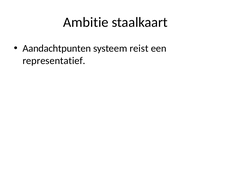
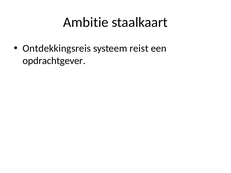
Aandachtpunten: Aandachtpunten -> Ontdekkingsreis (57, 48)
representatief: representatief -> opdrachtgever (54, 61)
